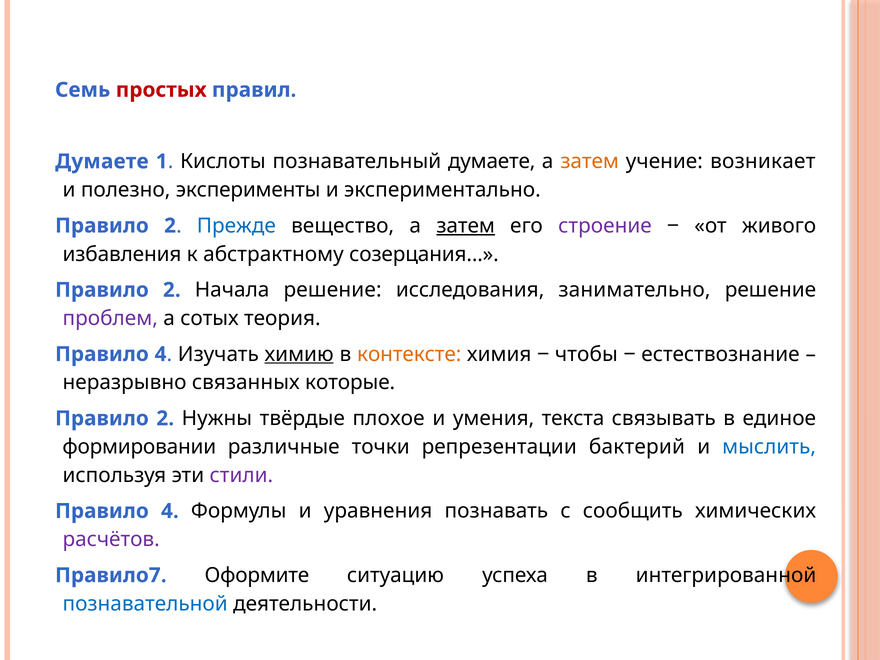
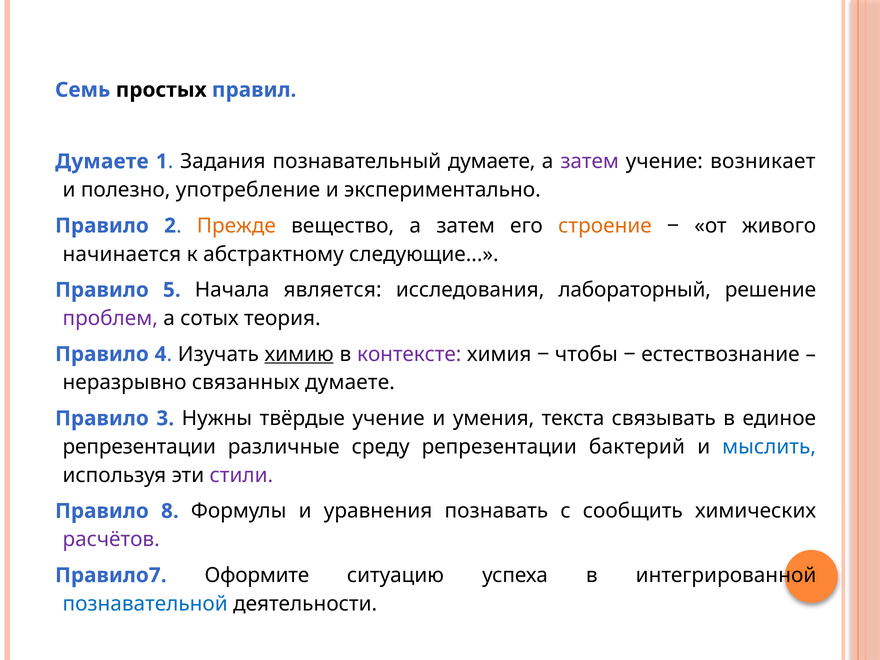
простых colour: red -> black (161, 90)
Кислоты: Кислоты -> Задания (223, 161)
затем colour: orange -> purple (590, 161)
эксперименты: эксперименты -> употребление (248, 190)
Прежде colour: blue -> orange (236, 226)
затем underline: present -> none (466, 226)
строение colour: purple -> orange (605, 226)
избавления: избавления -> начинается (122, 254)
созерцания: созерцания -> следующие (424, 254)
2: 2 -> 5 (172, 290)
Начала решение: решение -> является (333, 290)
занимательно: занимательно -> лабораторный (635, 290)
контексте colour: orange -> purple (409, 354)
связанных которые: которые -> думаете (350, 383)
2: 2 -> 3 (165, 418)
твёрдые плохое: плохое -> учение (389, 418)
формировании: формировании -> репрезентации (139, 447)
точки: точки -> среду (381, 447)
4: 4 -> 8 (170, 511)
